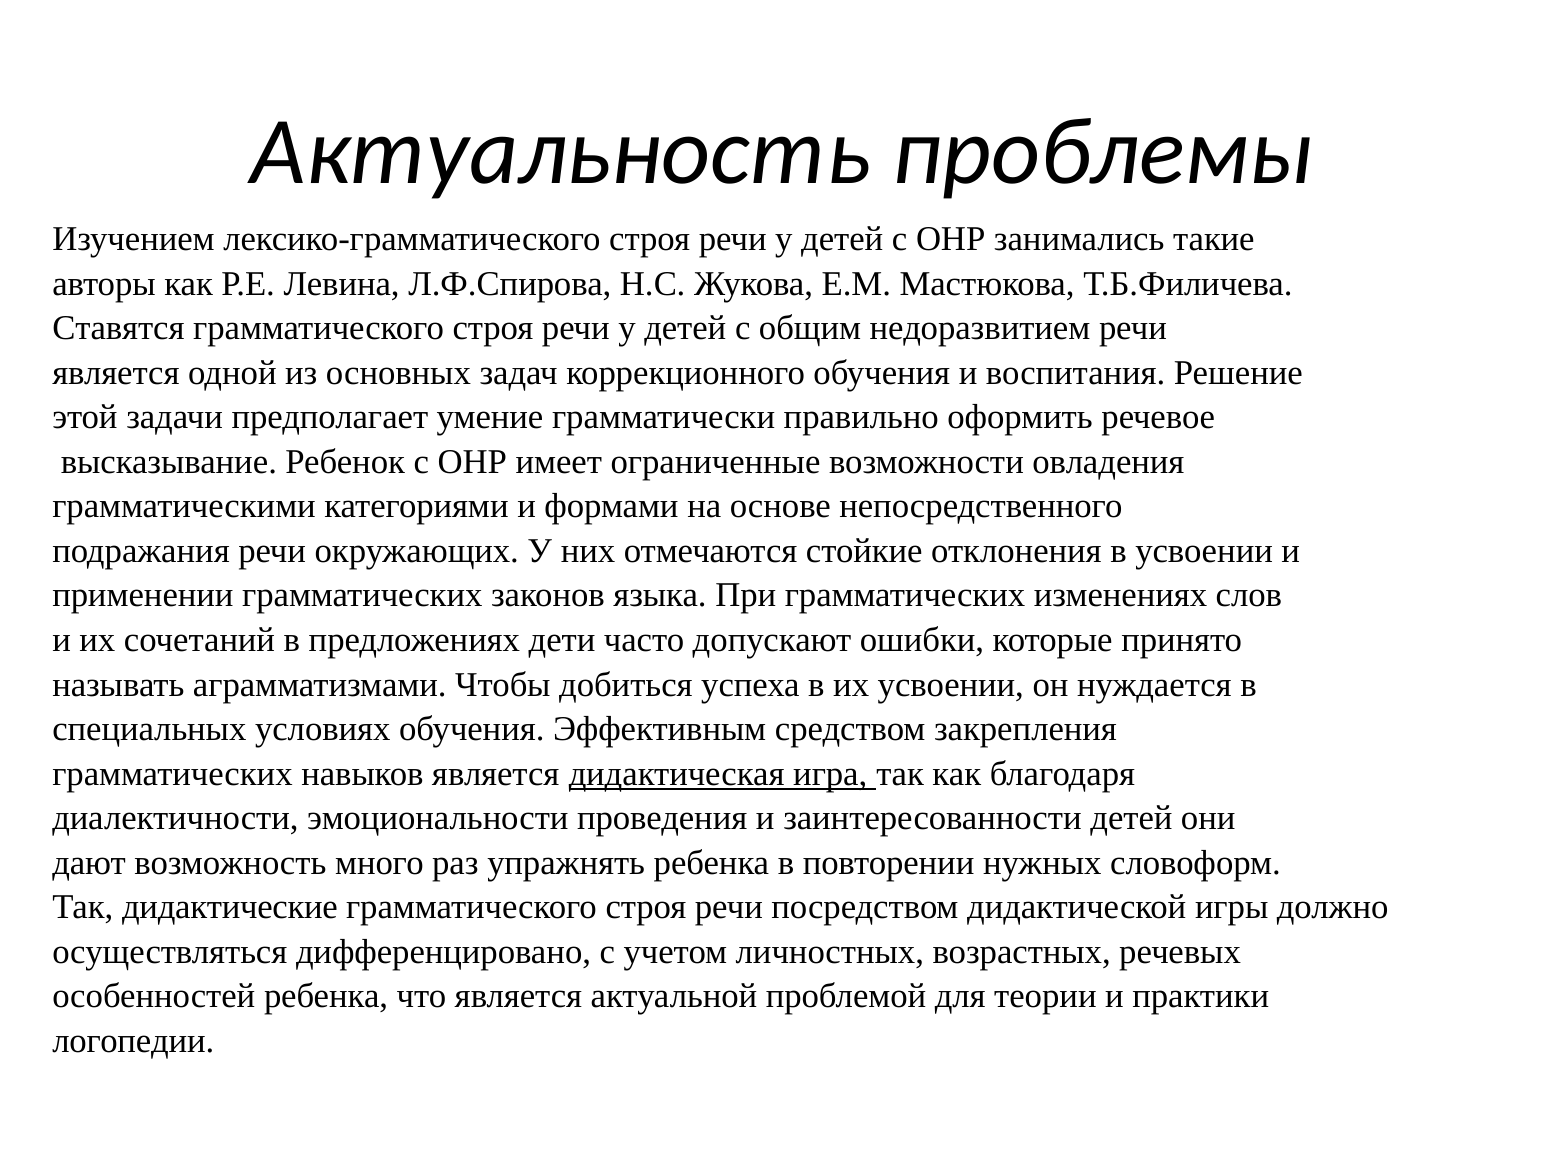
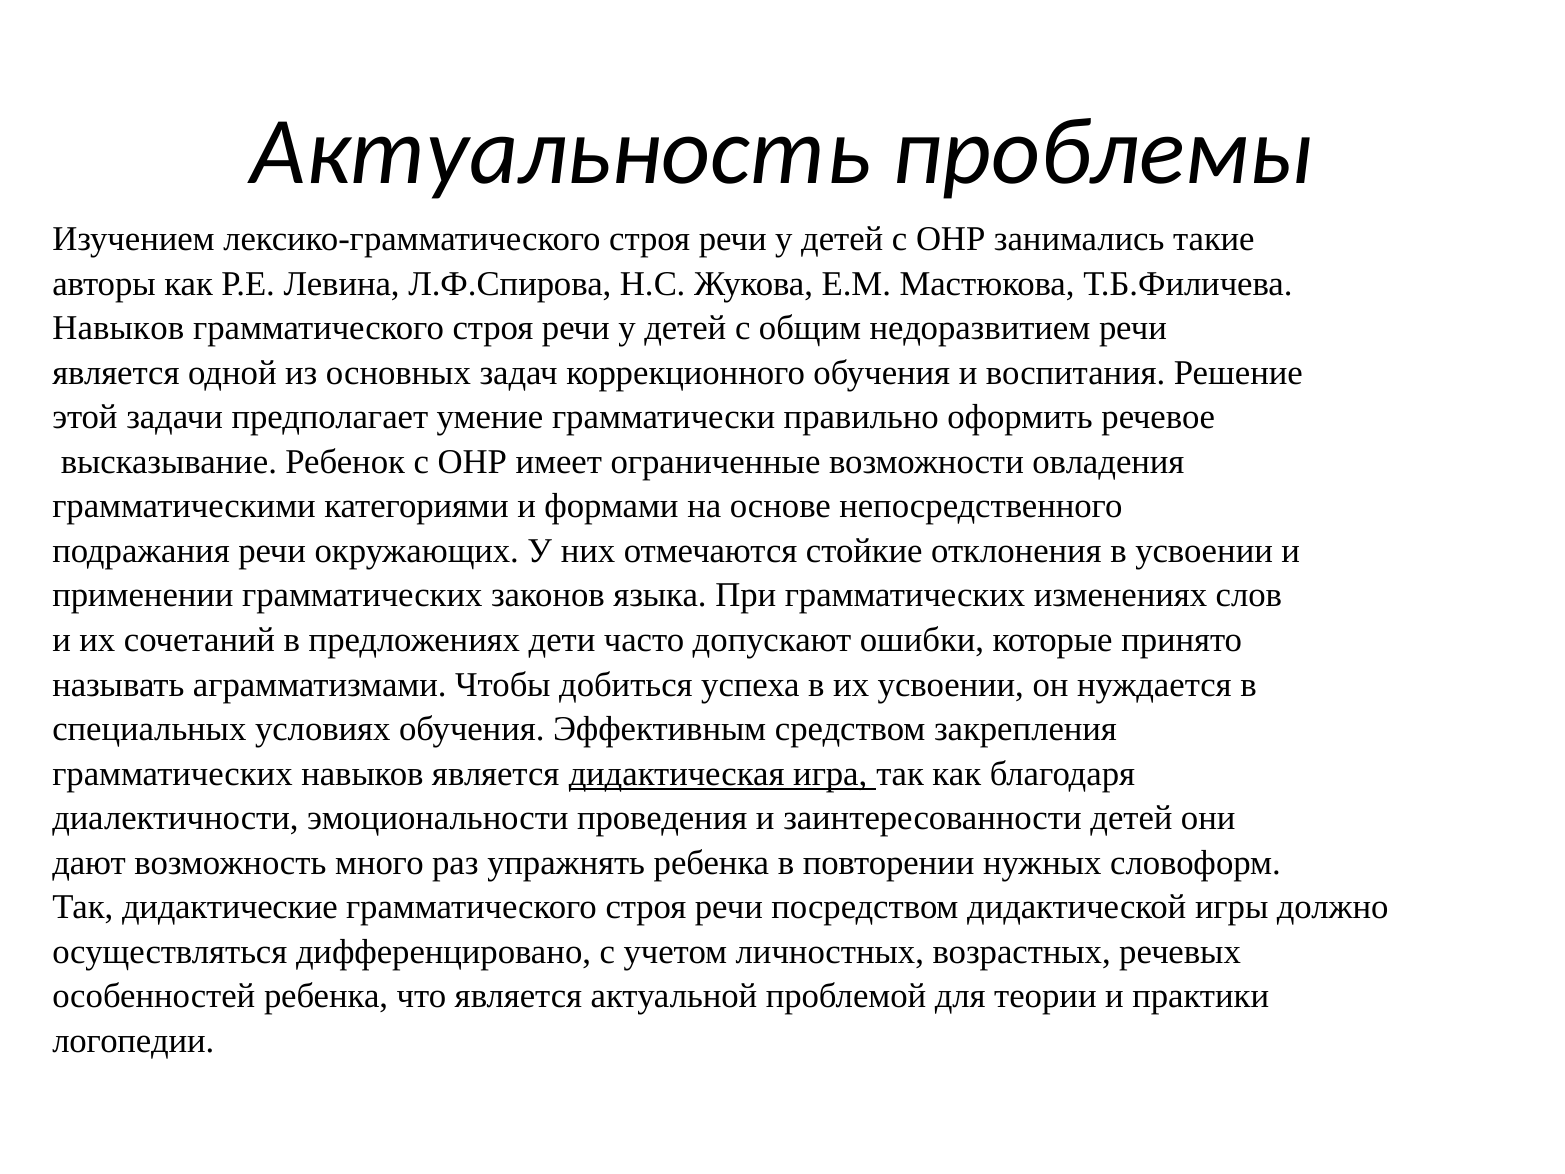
Ставятся: Ставятся -> Навыков (118, 328)
